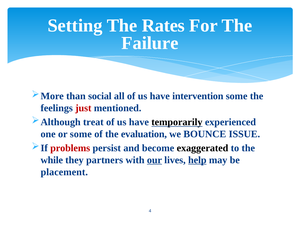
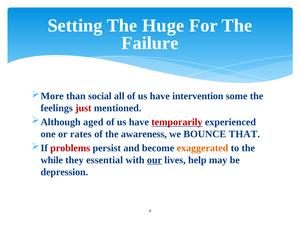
Rates: Rates -> Huge (163, 26)
treat: treat -> aged (93, 122)
temporarily colour: black -> red (177, 122)
or some: some -> rates (81, 134)
evaluation: evaluation -> awareness (144, 134)
ISSUE: ISSUE -> THAT (244, 134)
exaggerated colour: black -> orange (202, 148)
partners: partners -> essential (105, 160)
help underline: present -> none (197, 160)
placement: placement -> depression (64, 172)
